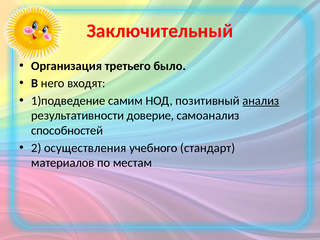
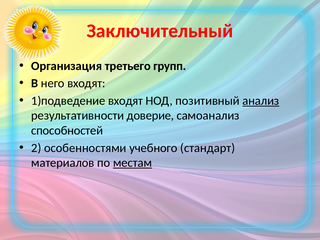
было: было -> групп (170, 66)
1)подведение самим: самим -> входят (126, 101)
осуществления: осуществления -> особенностями (85, 148)
местам underline: none -> present (133, 163)
